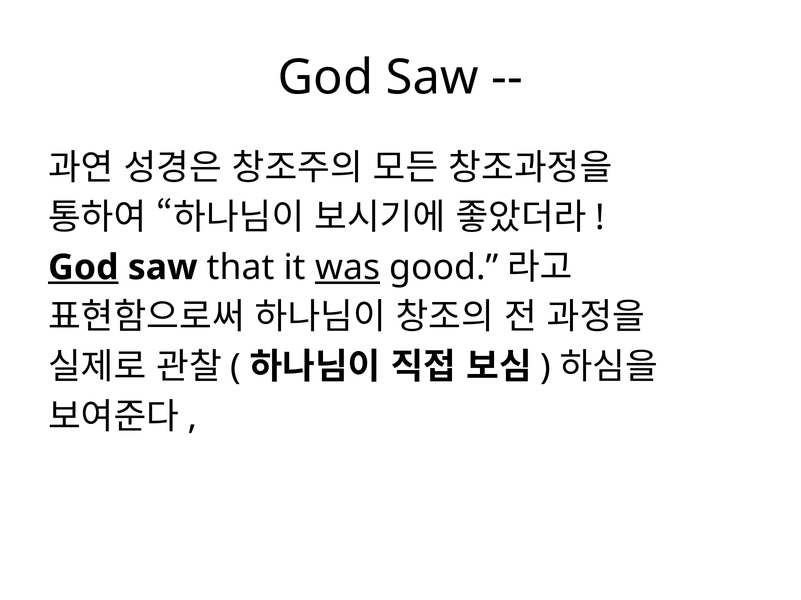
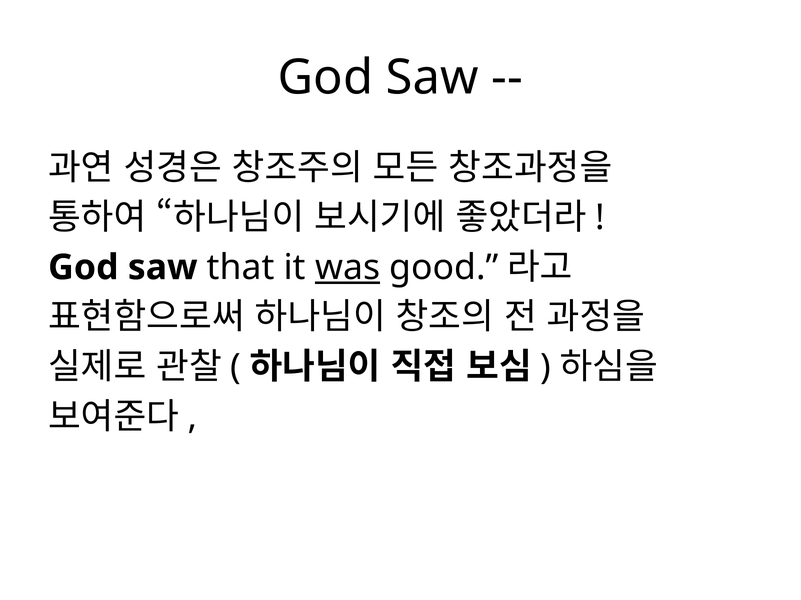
God underline: present -> none (83, 268)
